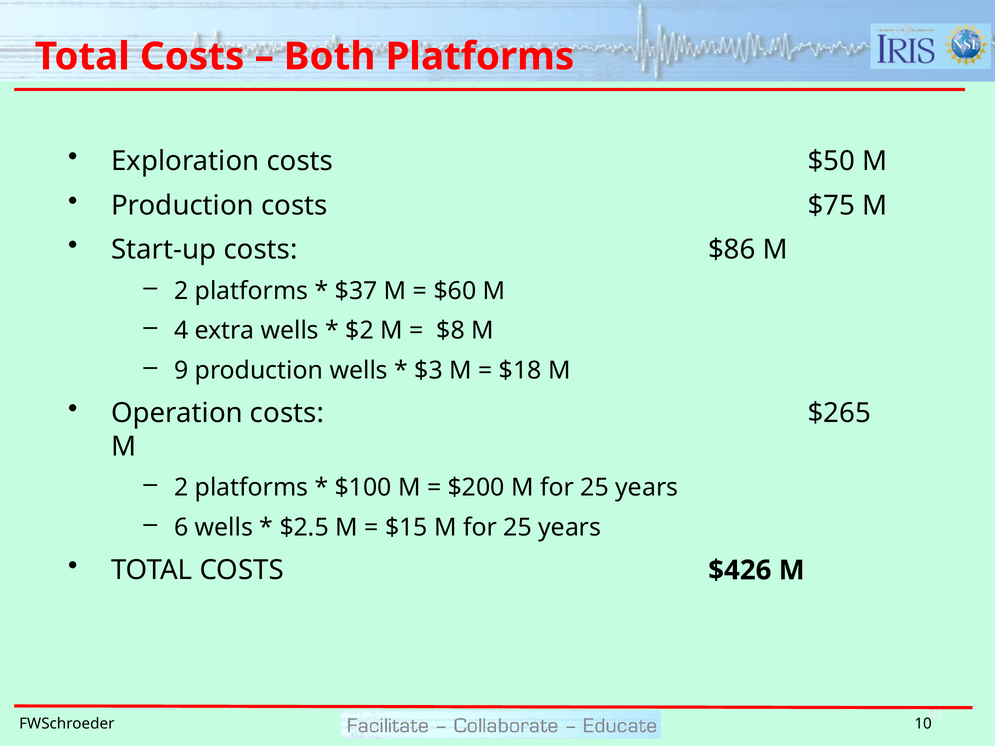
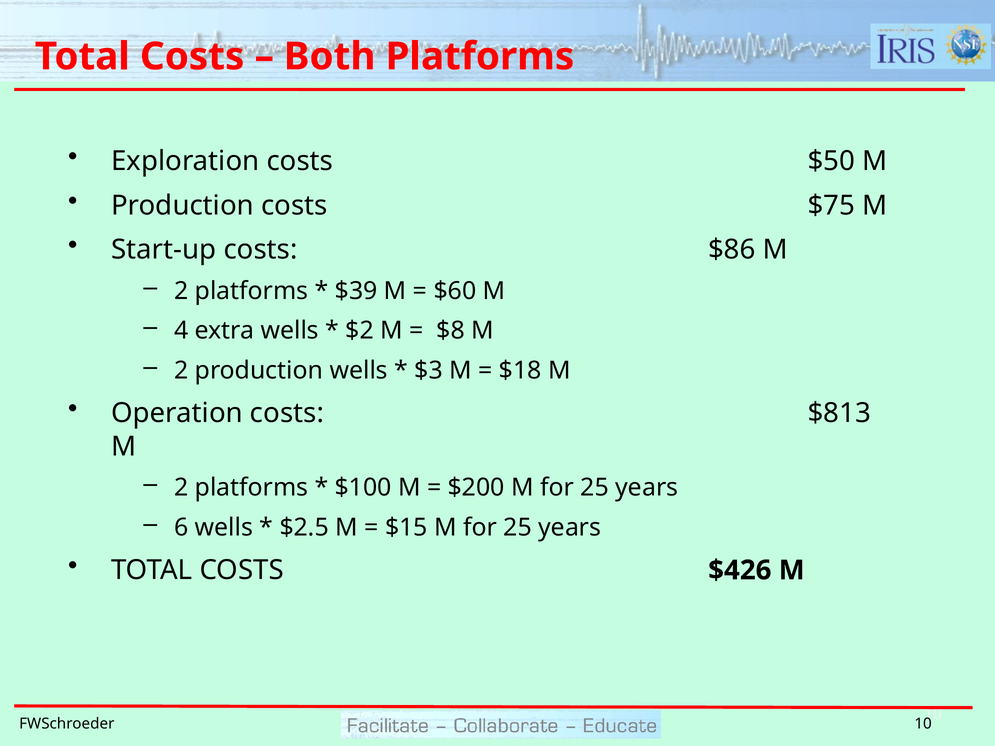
$37: $37 -> $39 (356, 291)
9: 9 -> 2 (181, 371)
$265: $265 -> $813 (839, 413)
